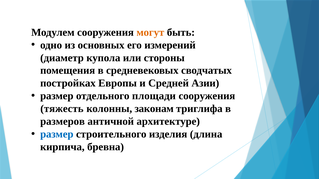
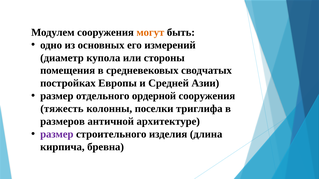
площади: площади -> ордерной (154, 96)
законам: законам -> поселки (154, 109)
размер colour: blue -> purple (57, 134)
